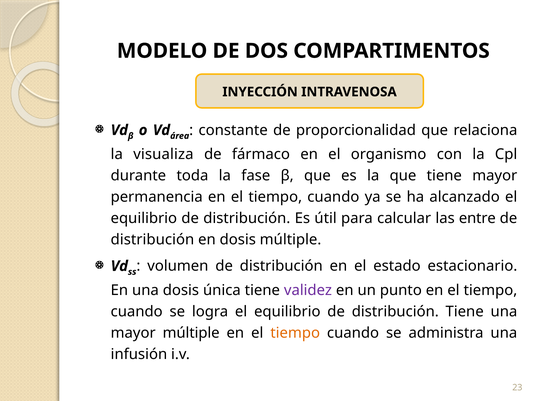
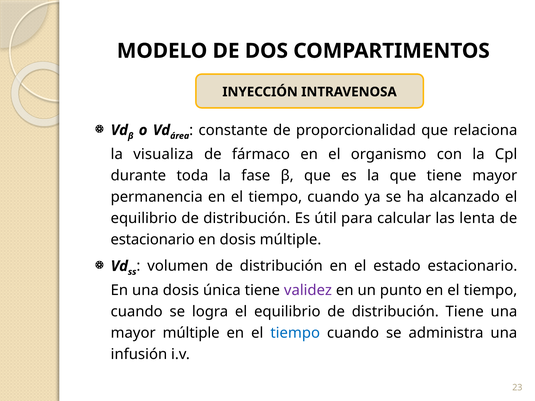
entre: entre -> lenta (477, 218)
distribución: distribución -> estacionario (153, 240)
tiempo colour: orange -> blue (295, 333)
